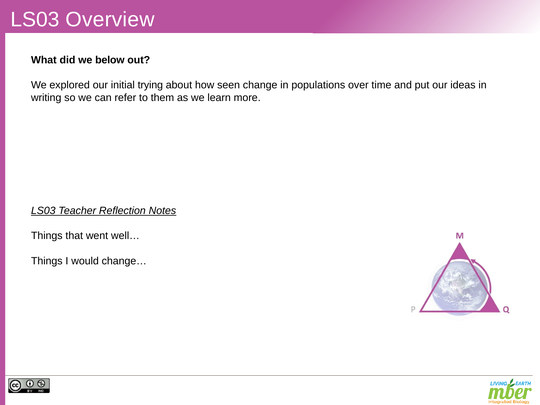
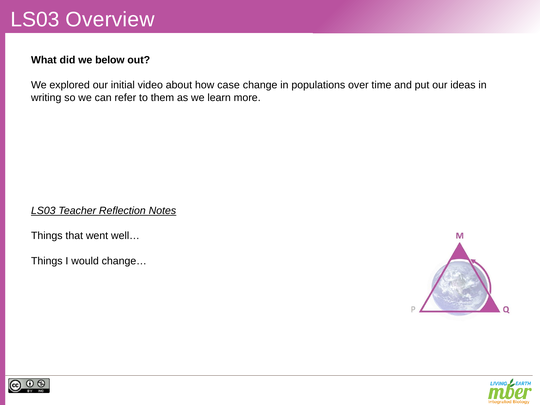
trying: trying -> video (150, 85)
seen: seen -> case (229, 85)
